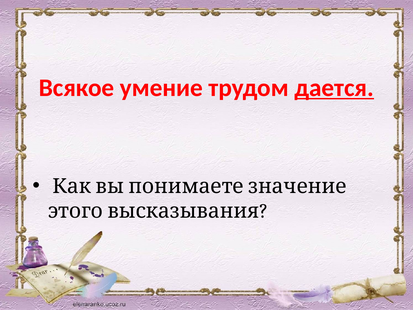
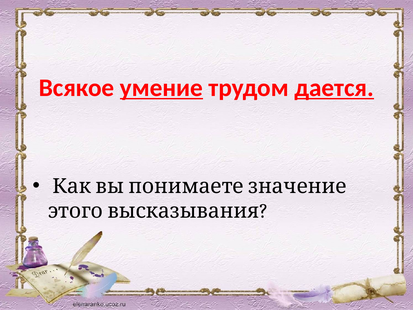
умение underline: none -> present (161, 88)
